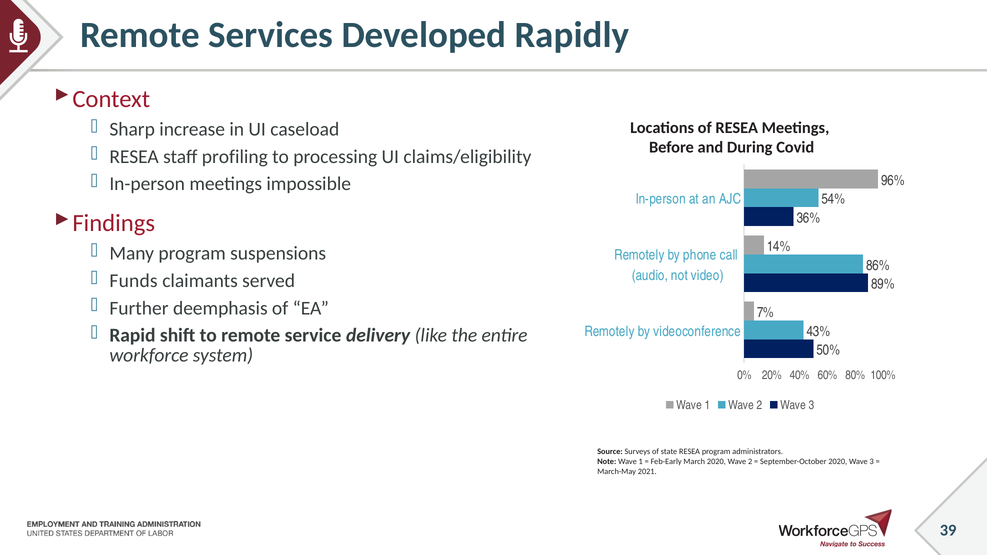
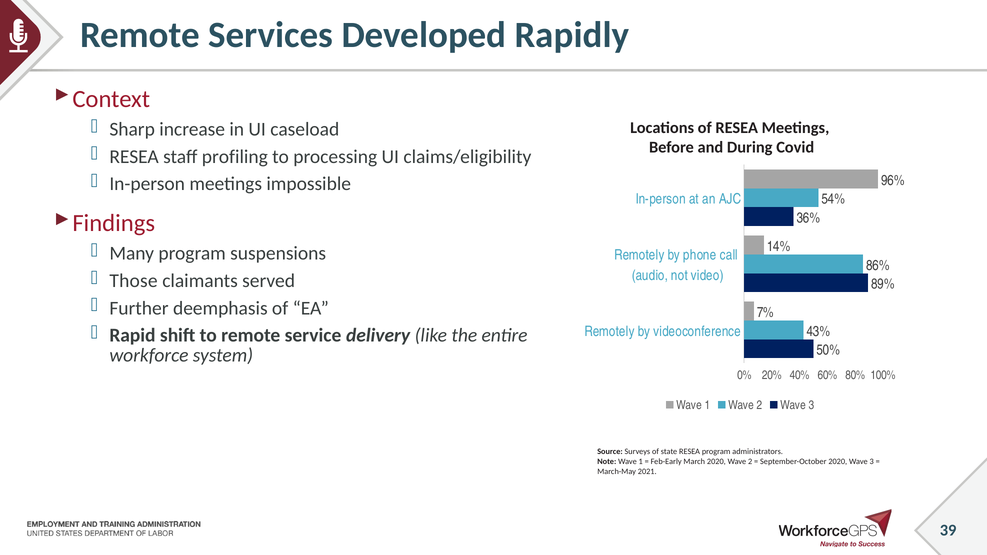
Funds: Funds -> Those (134, 281)
